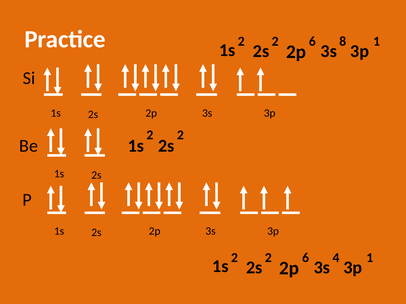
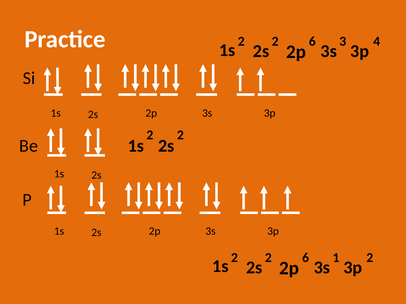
8: 8 -> 3 (343, 42)
1: 1 -> 4 (377, 42)
4: 4 -> 1 (336, 258)
1: 1 -> 2 (370, 258)
